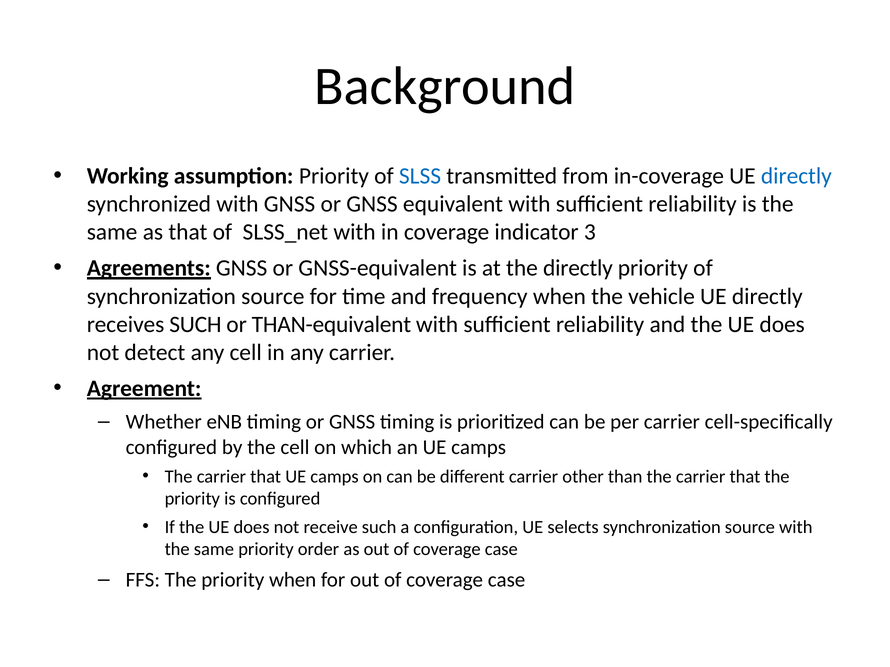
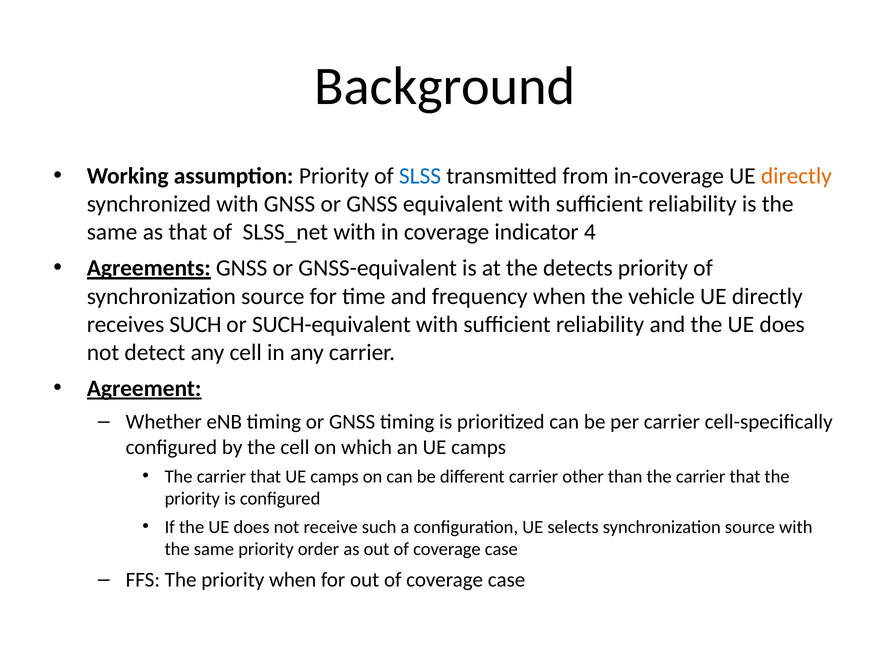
directly colour: blue -> orange (796, 176)
3: 3 -> 4 (590, 232)
the directly: directly -> detects (578, 268)
THAN-equivalent: THAN-equivalent -> SUCH-equivalent (331, 325)
